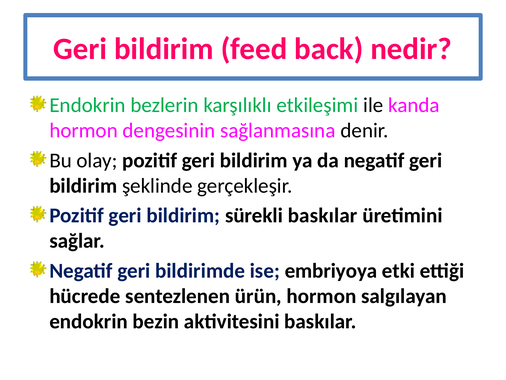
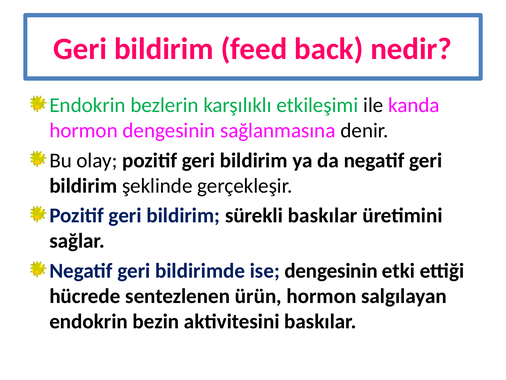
ise embriyoya: embriyoya -> dengesinin (331, 271)
